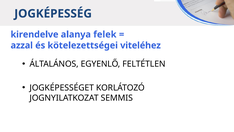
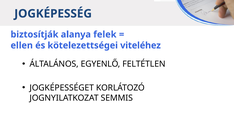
kirendelve: kirendelve -> biztosítják (34, 34)
azzal: azzal -> ellen (22, 45)
